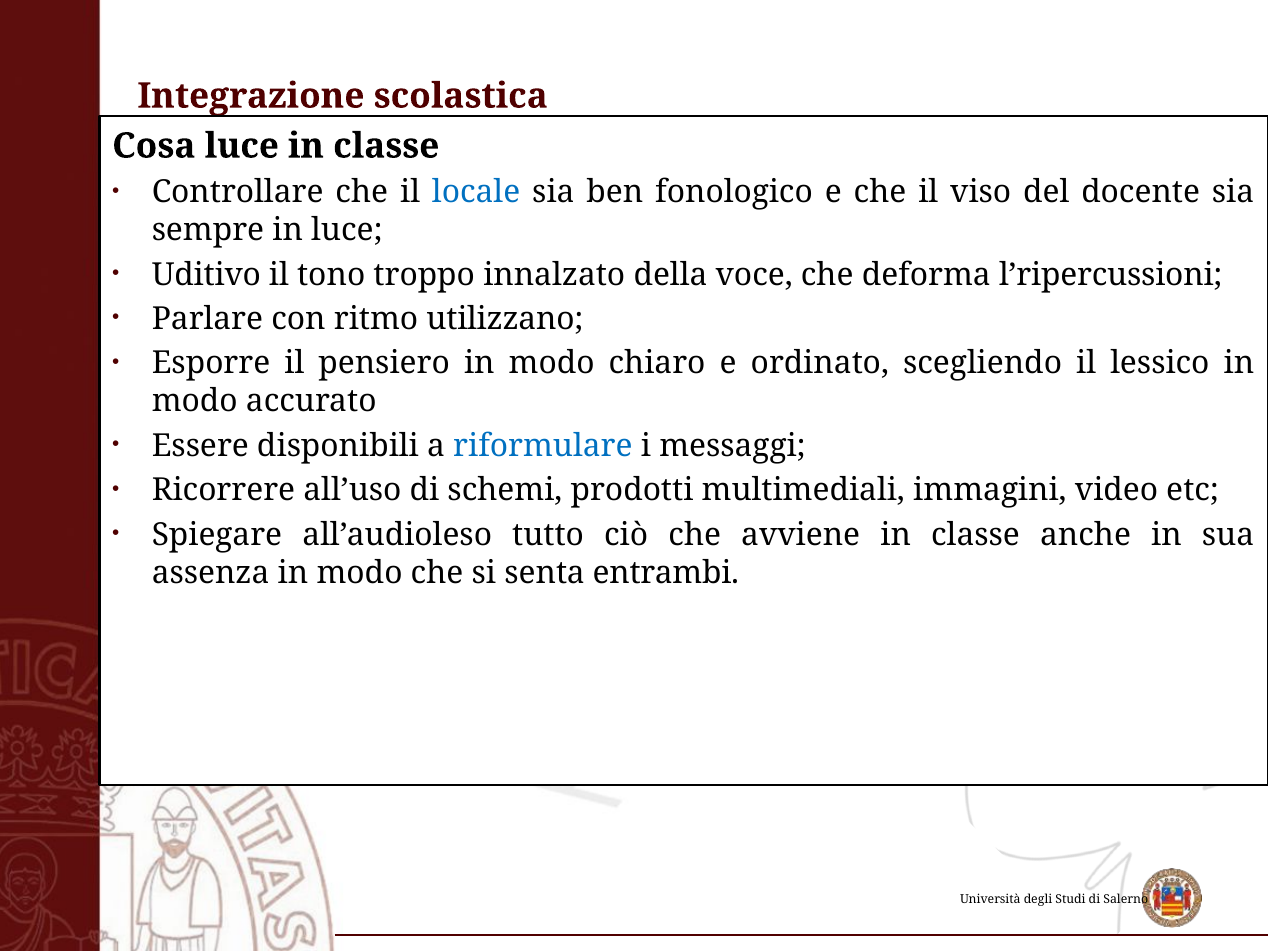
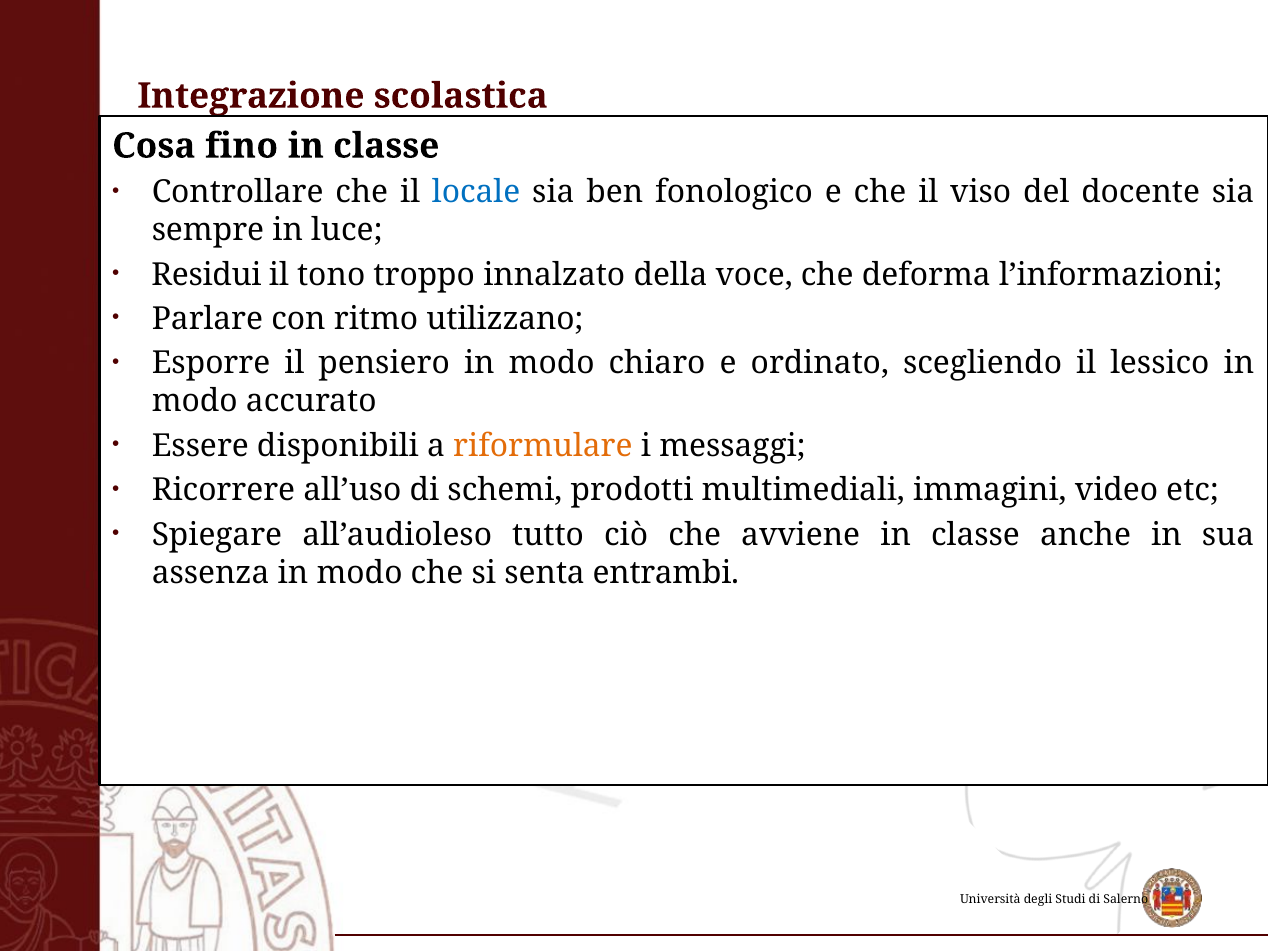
Cosa luce: luce -> fino (242, 146)
Uditivo: Uditivo -> Residui (206, 275)
l’ripercussioni: l’ripercussioni -> l’informazioni (1111, 275)
riformulare colour: blue -> orange (543, 446)
